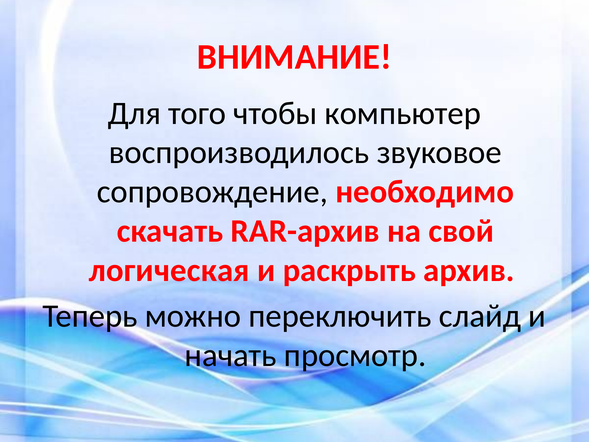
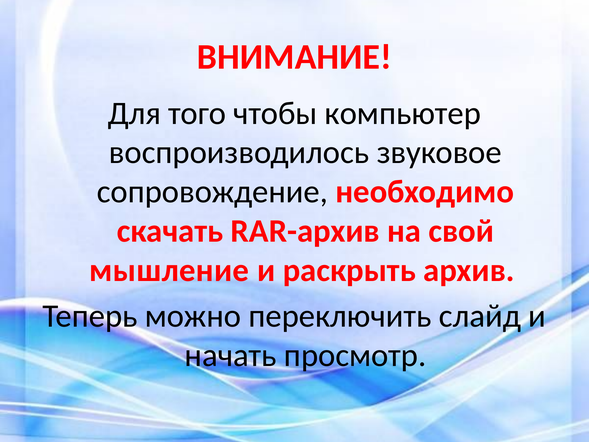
логическая: логическая -> мышление (169, 270)
